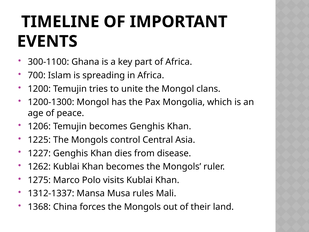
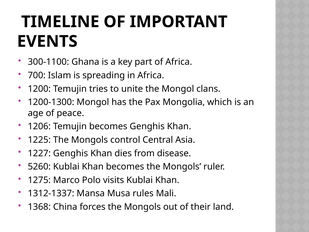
1262: 1262 -> 5260 (39, 167)
